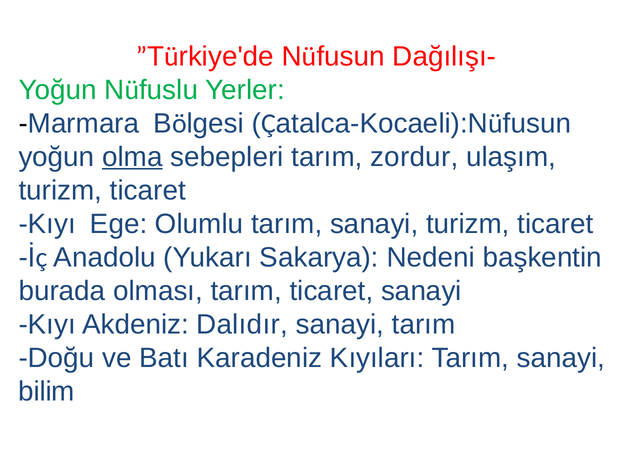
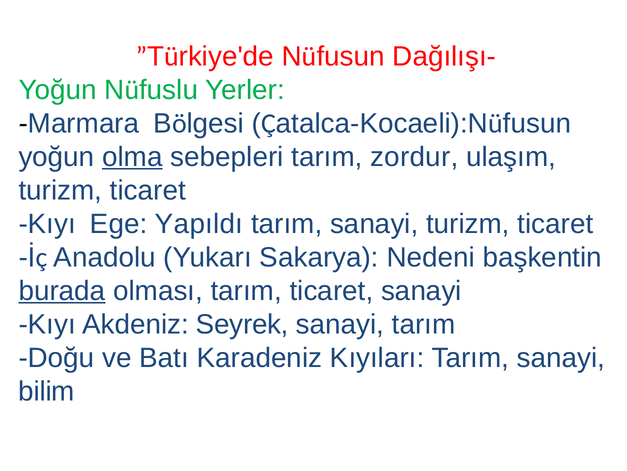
Olumlu: Olumlu -> Yapıldı (199, 223)
burada underline: none -> present (62, 290)
Dalıdır: Dalıdır -> Seyrek (242, 324)
